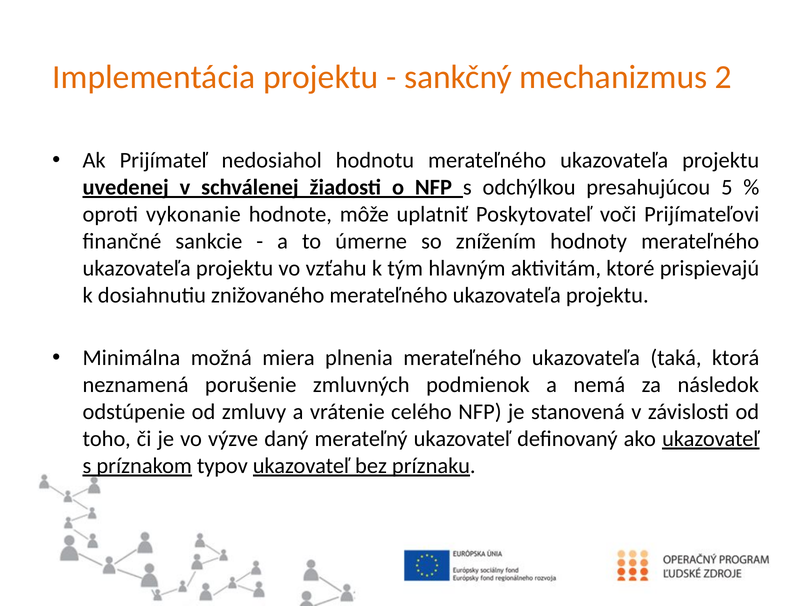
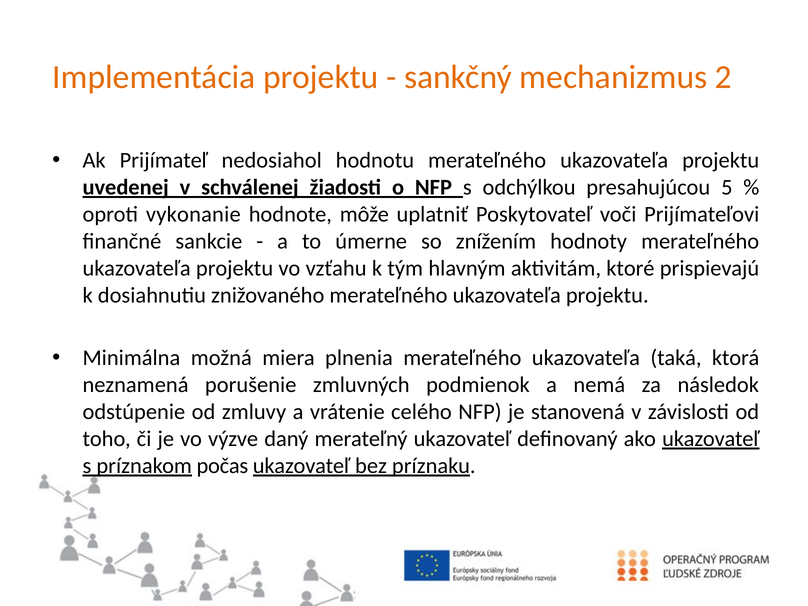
typov: typov -> počas (222, 466)
